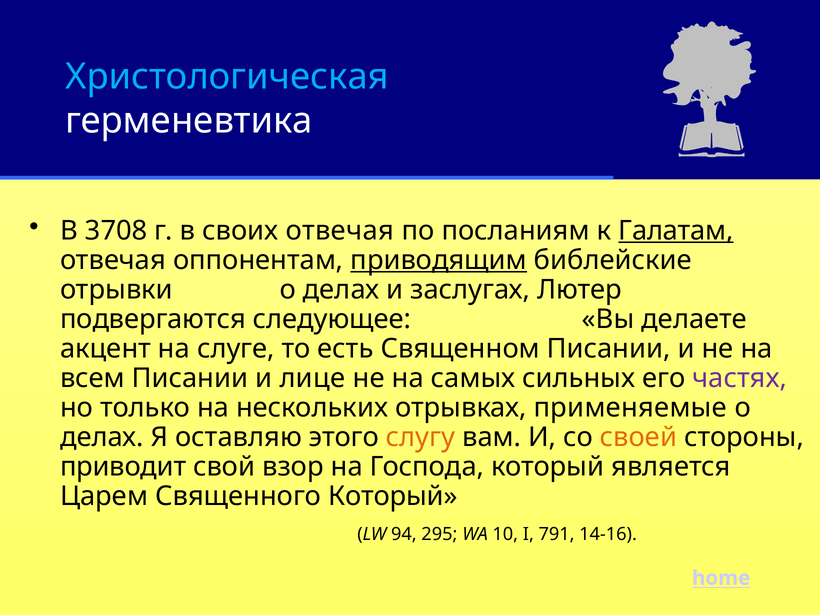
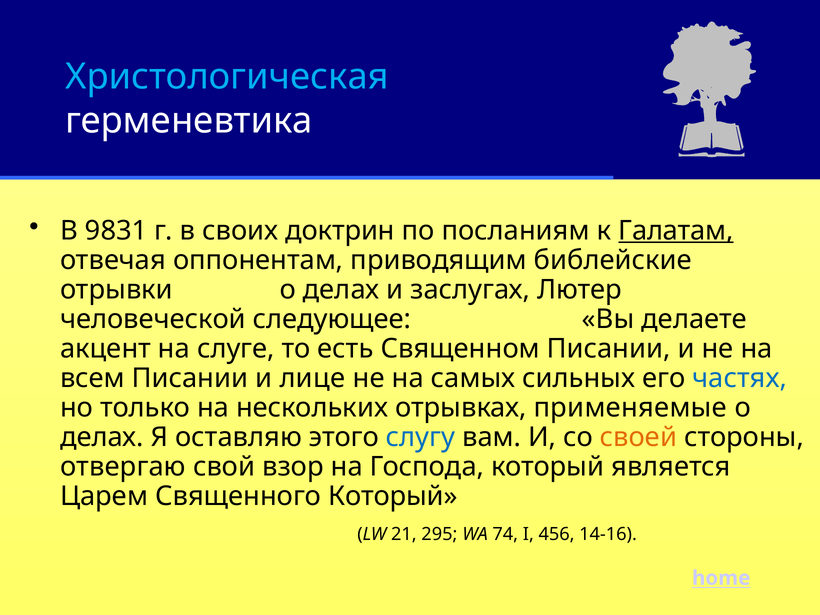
3708: 3708 -> 9831 (116, 231)
своих отвечая: отвечая -> доктрин (340, 231)
приводящим underline: present -> none (439, 260)
подвергаются: подвергаются -> человеческой (153, 319)
частях colour: purple -> blue (740, 378)
слугу colour: orange -> blue (421, 437)
приводит: приводит -> отвергаю (123, 467)
94: 94 -> 21 (404, 534)
10: 10 -> 74 (505, 534)
791: 791 -> 456 (557, 534)
